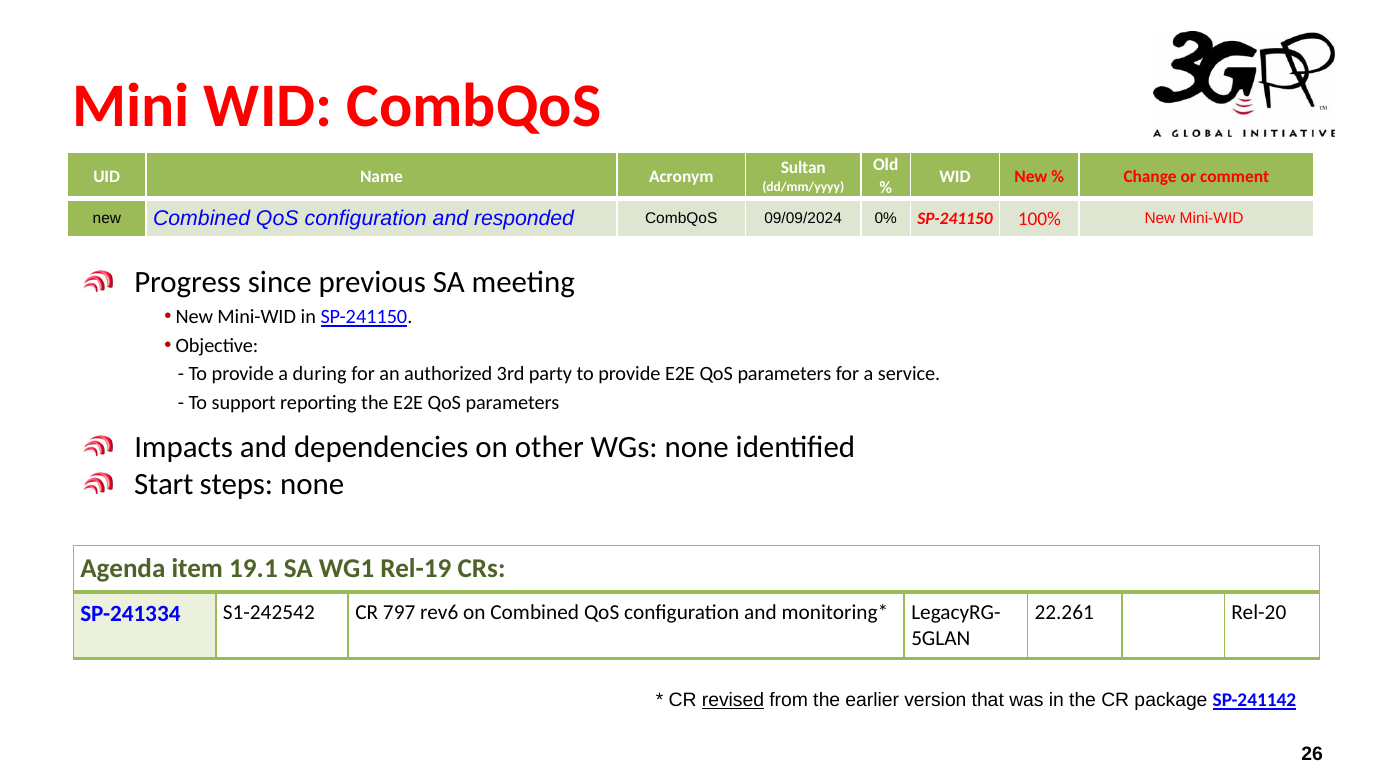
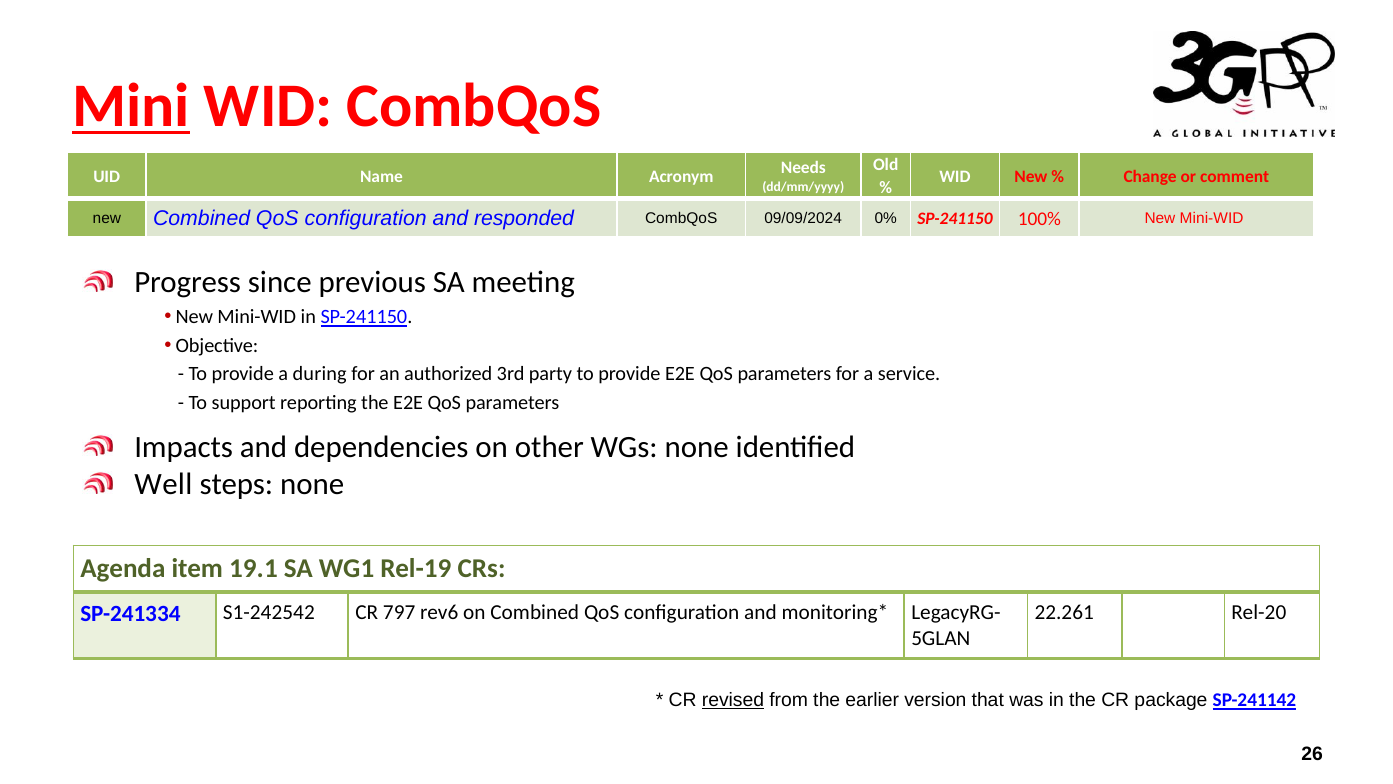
Mini underline: none -> present (131, 106)
Sultan: Sultan -> Needs (803, 167)
Start: Start -> Well (163, 484)
